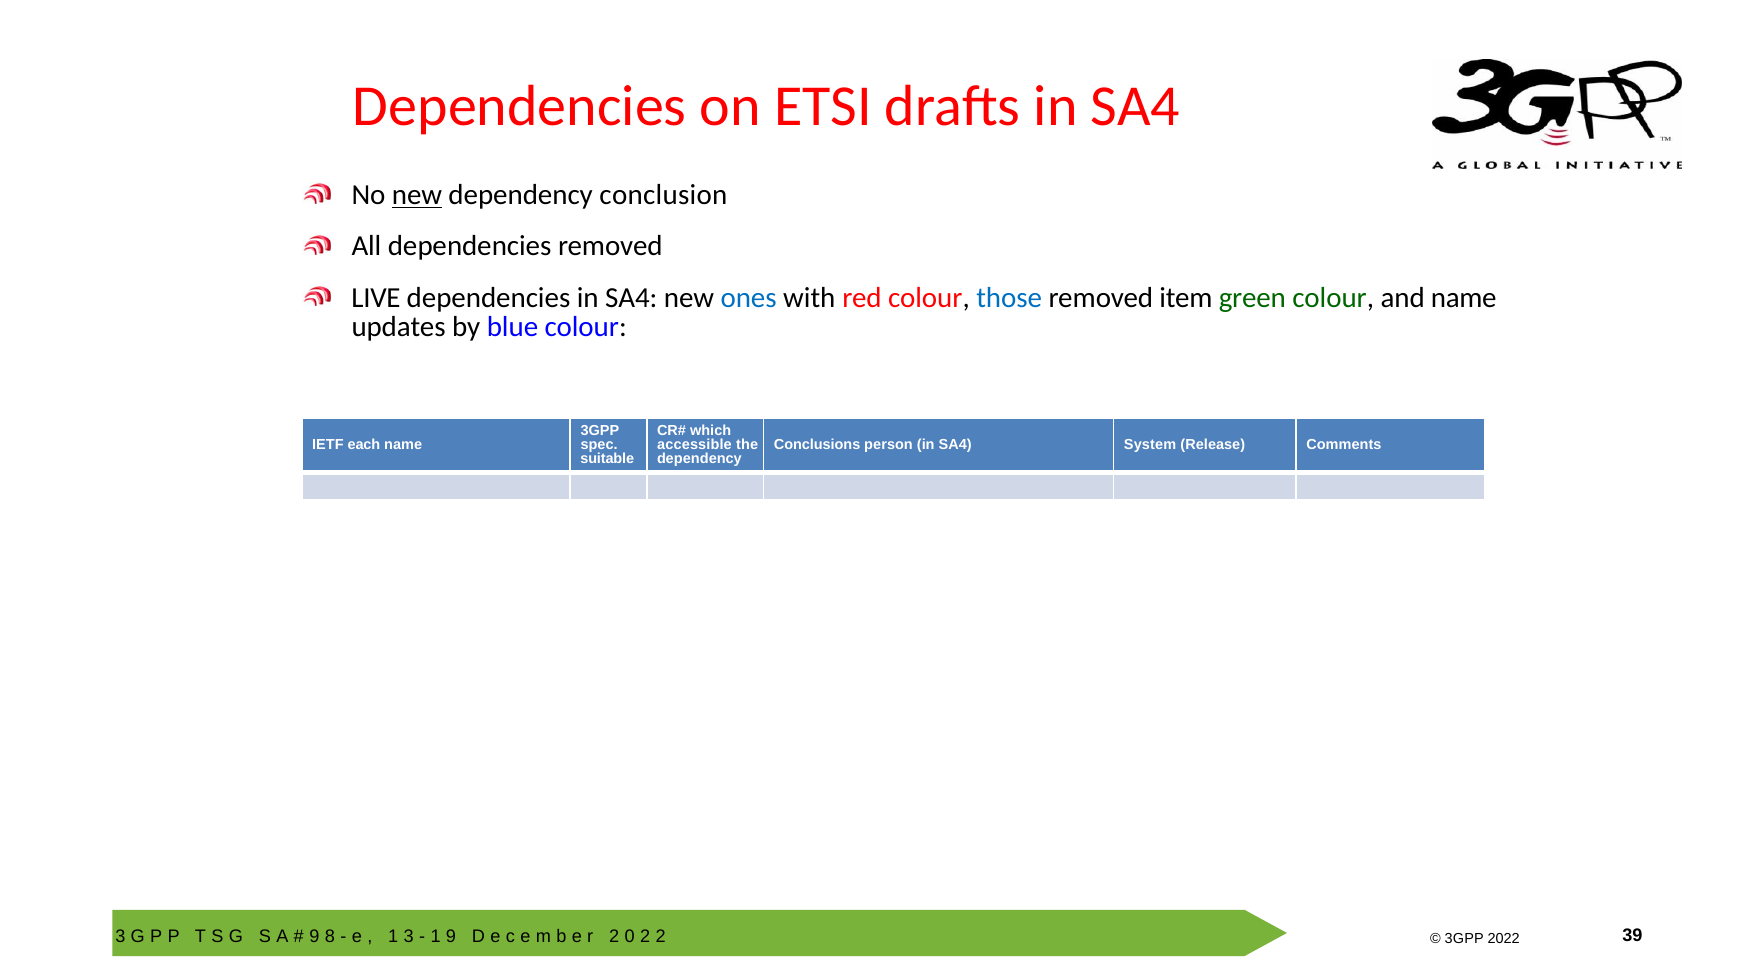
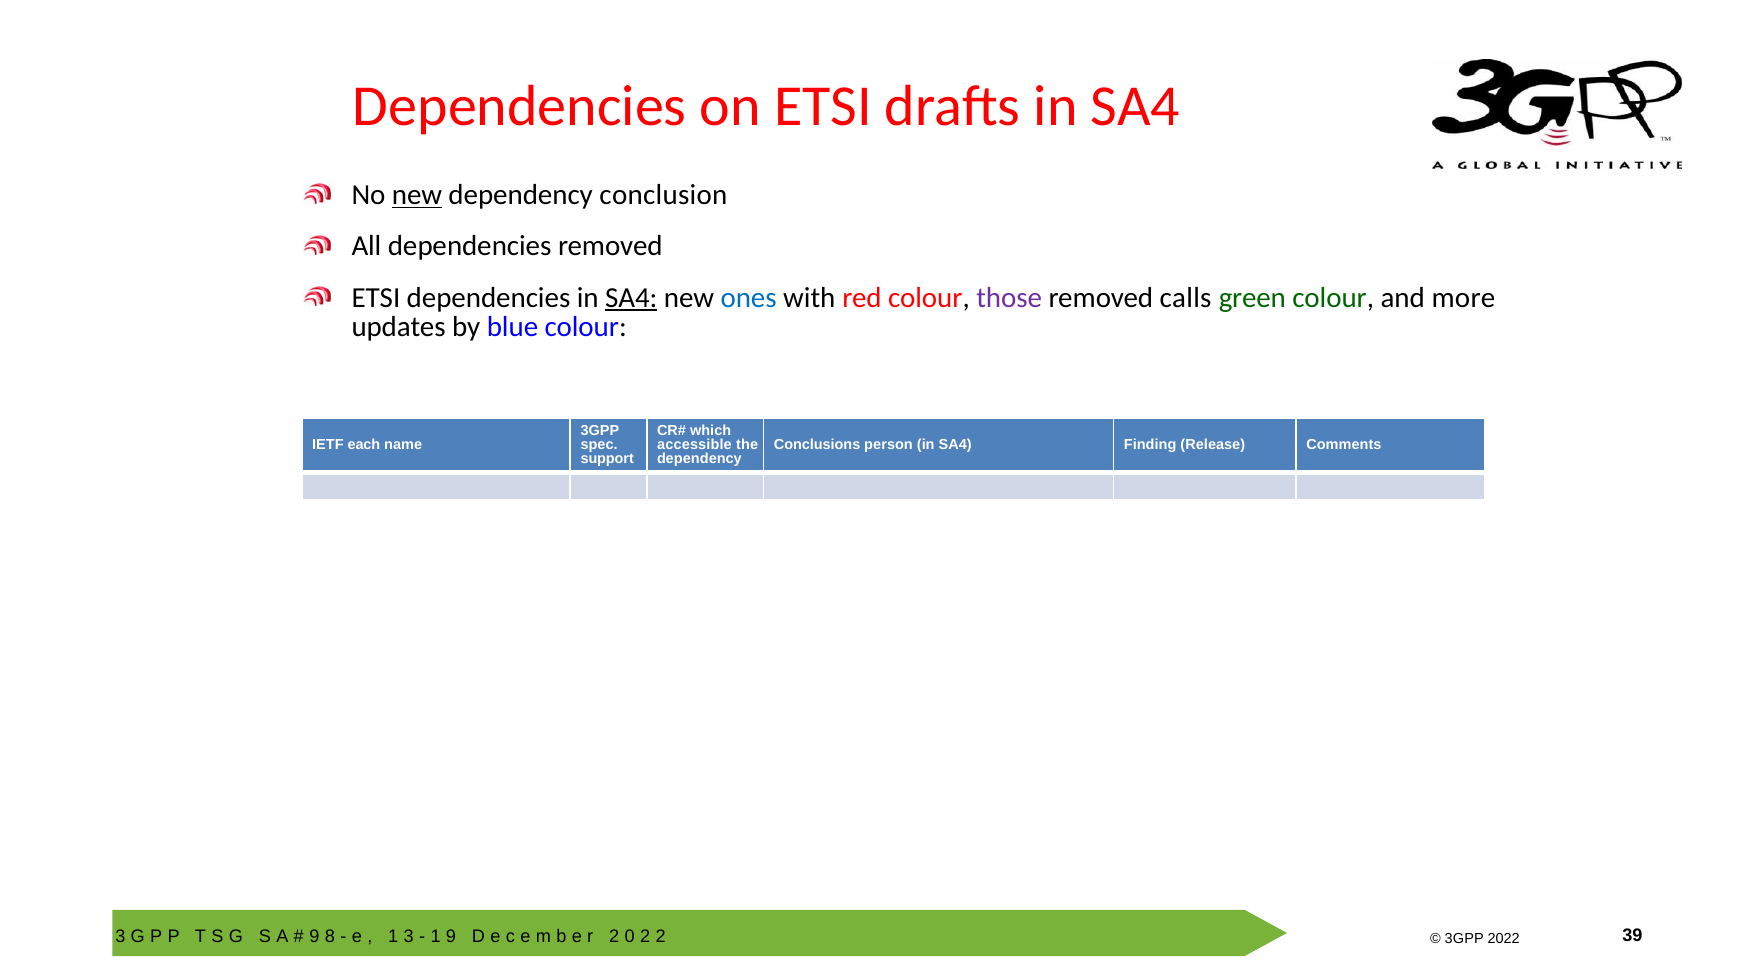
LIVE: LIVE -> ETSI (376, 298)
SA4 underline: none -> present (631, 298)
those colour: blue -> purple (1009, 298)
item: item -> calls (1186, 298)
and name: name -> more (1463, 298)
System: System -> Finding (1150, 445)
suitable: suitable -> support (607, 459)
